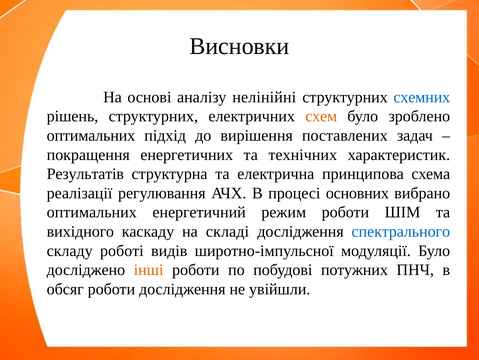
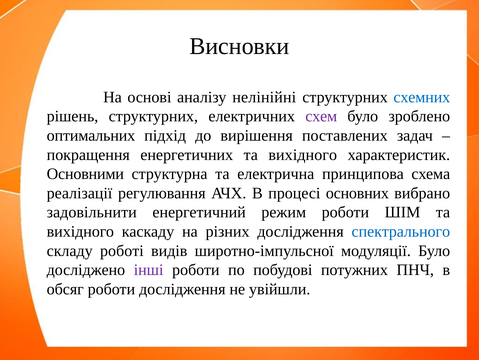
схем colour: orange -> purple (321, 116)
енергетичних та технічних: технічних -> вихідного (303, 154)
Результатів: Результатів -> Основними (85, 174)
оптимальних: оптимальних -> задовільнити (92, 212)
складі: складі -> різних (228, 231)
інші colour: orange -> purple (149, 269)
